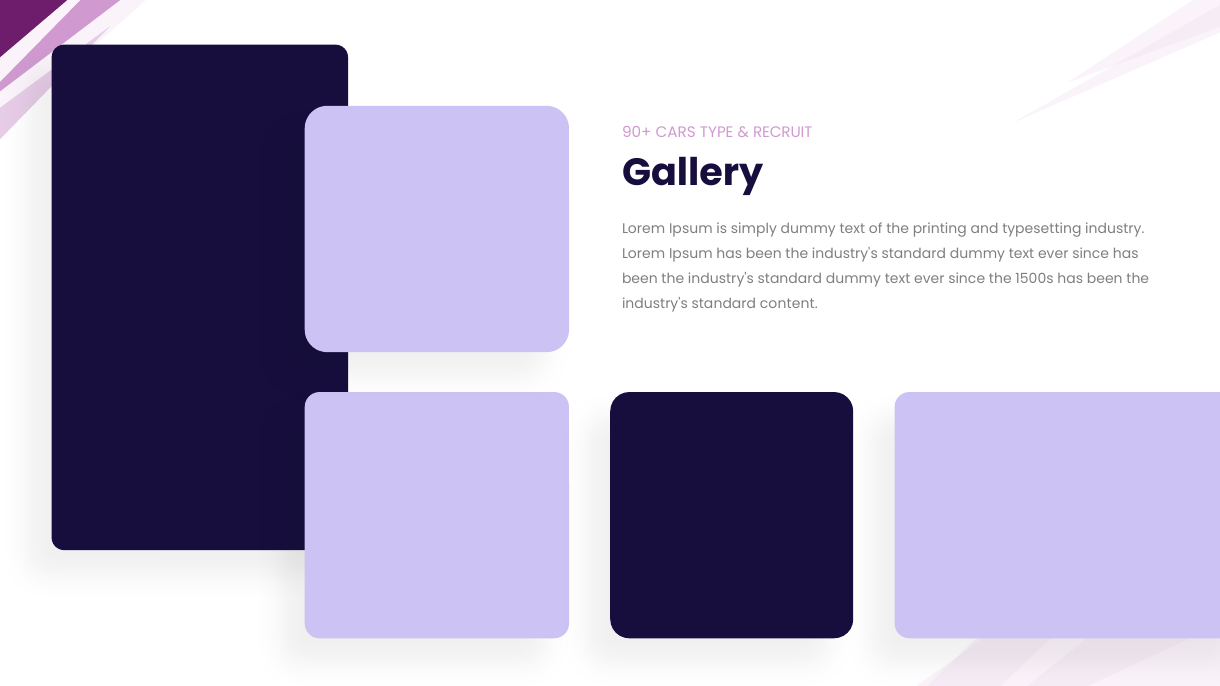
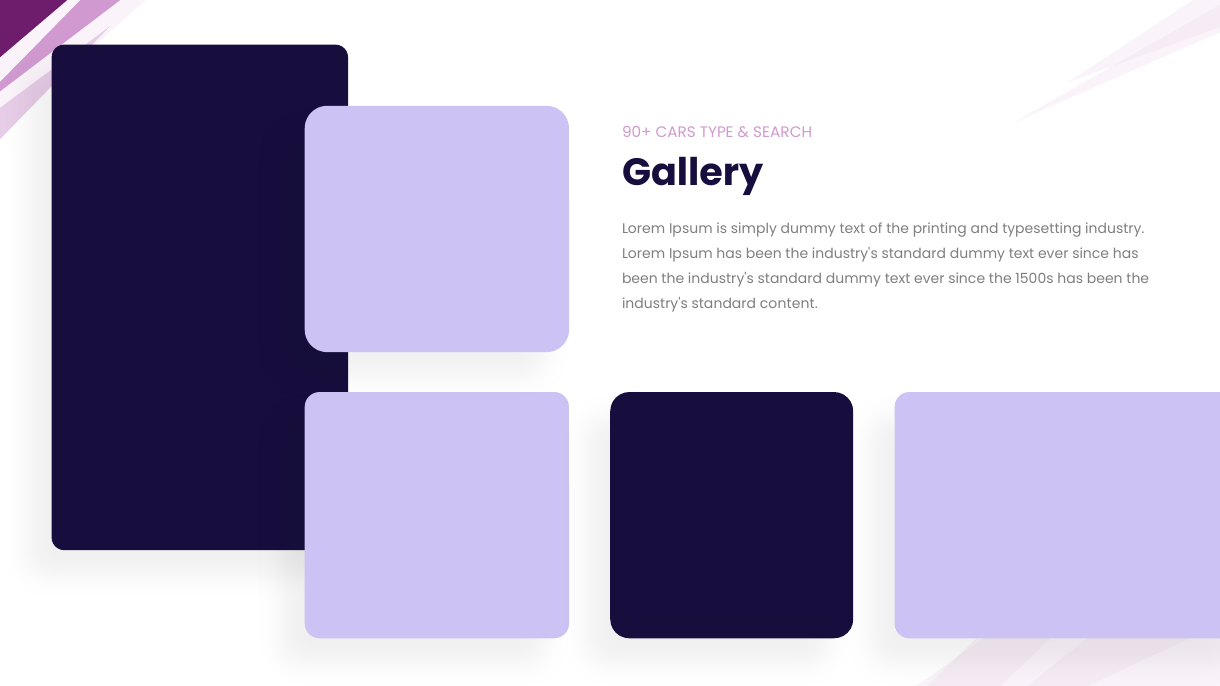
RECRUIT: RECRUIT -> SEARCH (783, 132)
